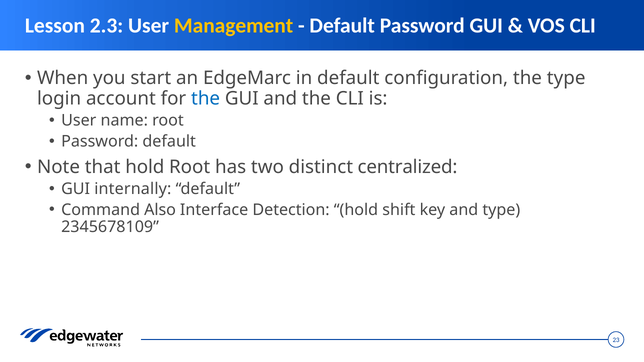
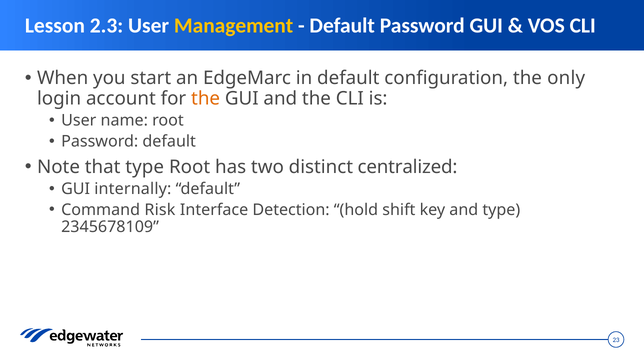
the type: type -> only (566, 78)
the colour: blue -> orange (206, 99)
that hold: hold -> type (145, 167)
Also: Also -> Risk (160, 210)
